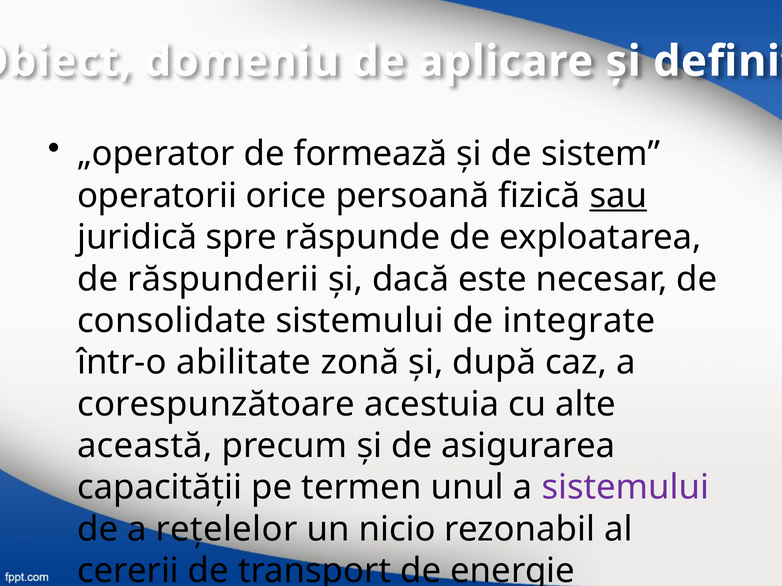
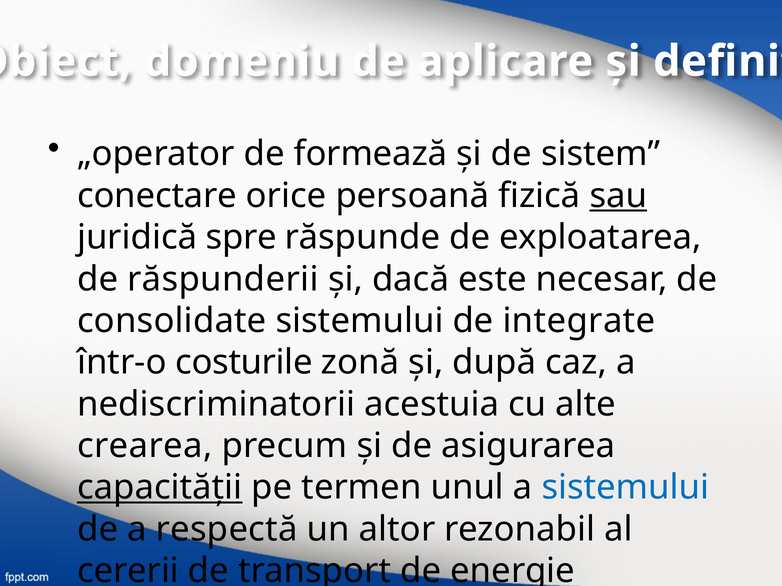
operatorii: operatorii -> conectare (157, 196)
abilitate: abilitate -> costurile (244, 363)
corespunzătoare: corespunzătoare -> nediscriminatorii (216, 404)
această: această -> crearea (145, 446)
capacităţii underline: none -> present (160, 488)
sistemului colour: purple -> blue (625, 488)
reţelelor: reţelelor -> respectă (227, 530)
nicio: nicio -> altor (397, 530)
